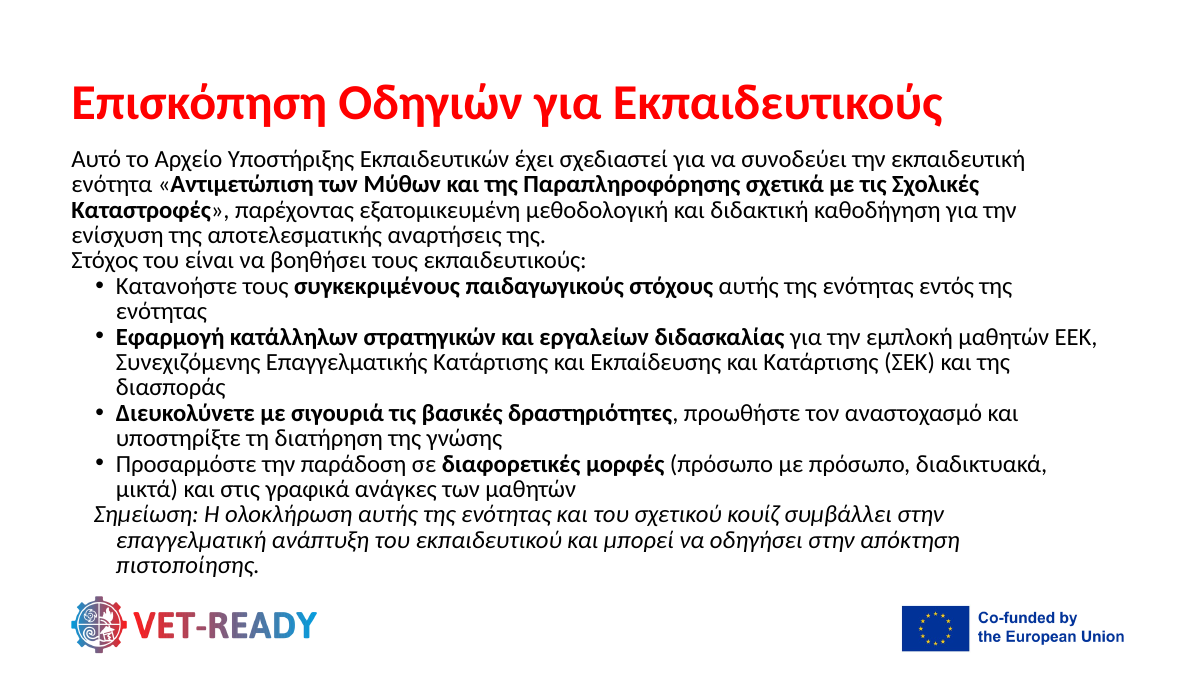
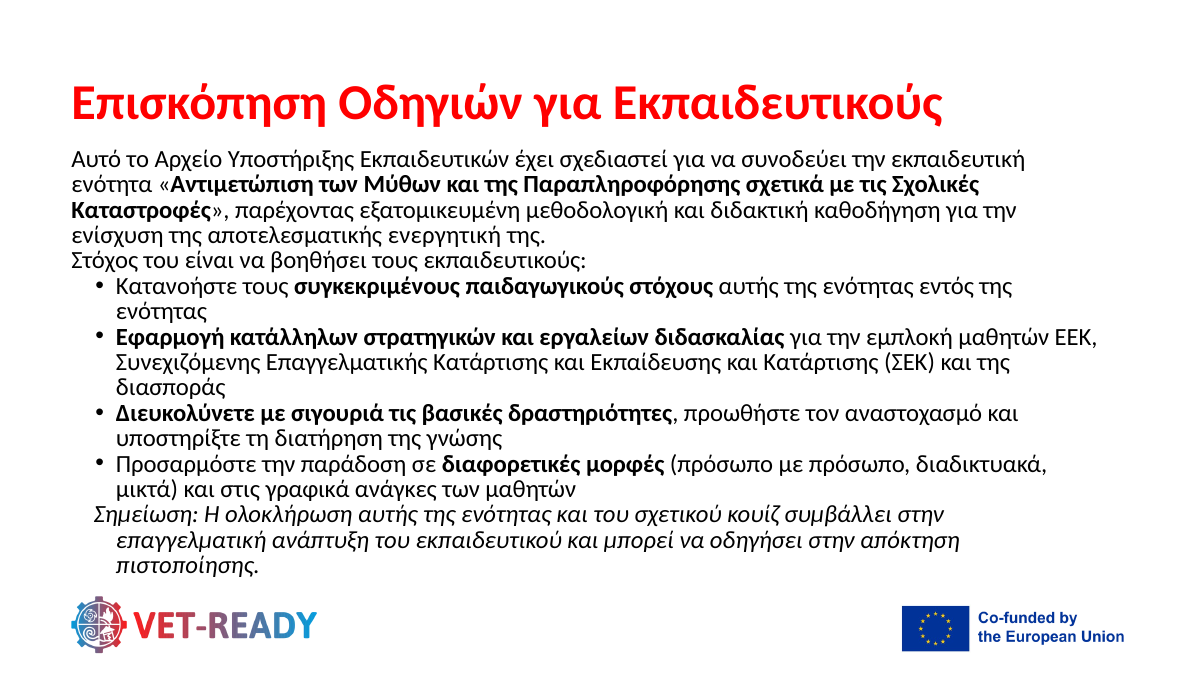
αναρτήσεις: αναρτήσεις -> ενεργητική (444, 235)
